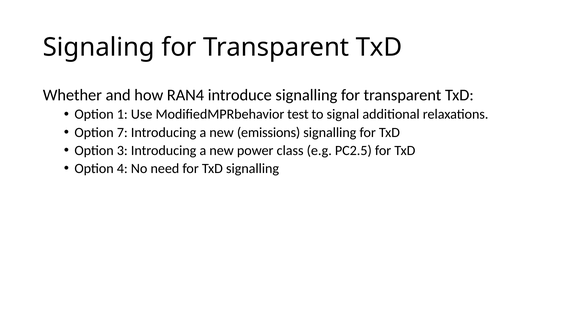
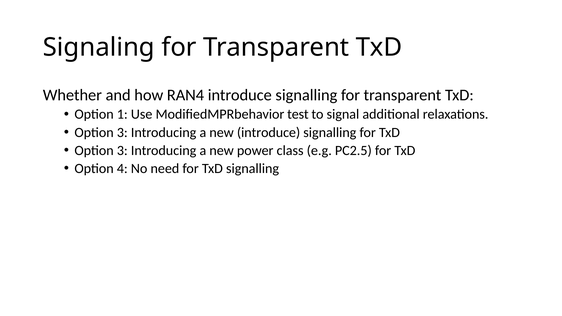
7: 7 -> 3 (122, 132)
new emissions: emissions -> introduce (269, 132)
